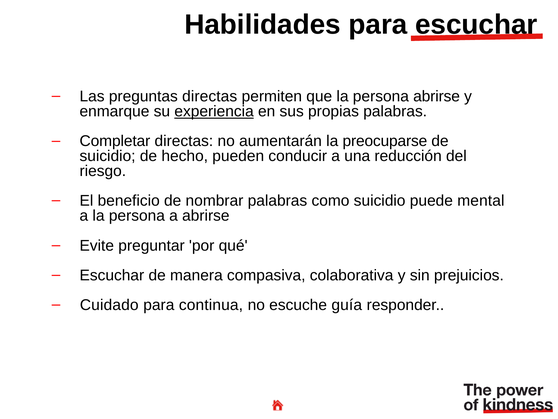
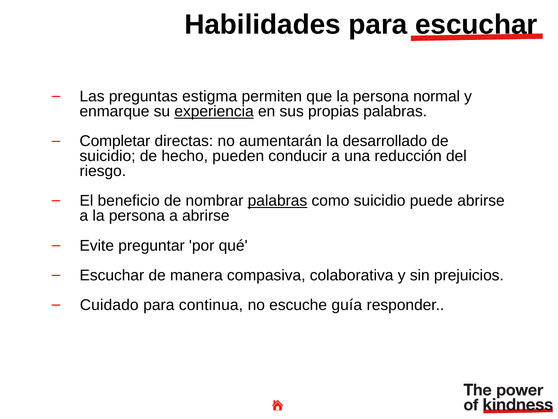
preguntas directas: directas -> estigma (210, 96)
persona abrirse: abrirse -> normal (437, 96)
preocuparse: preocuparse -> desarrollado (385, 141)
palabras underline: none -> present (277, 201)
puede mental: mental -> abrirse (481, 201)
